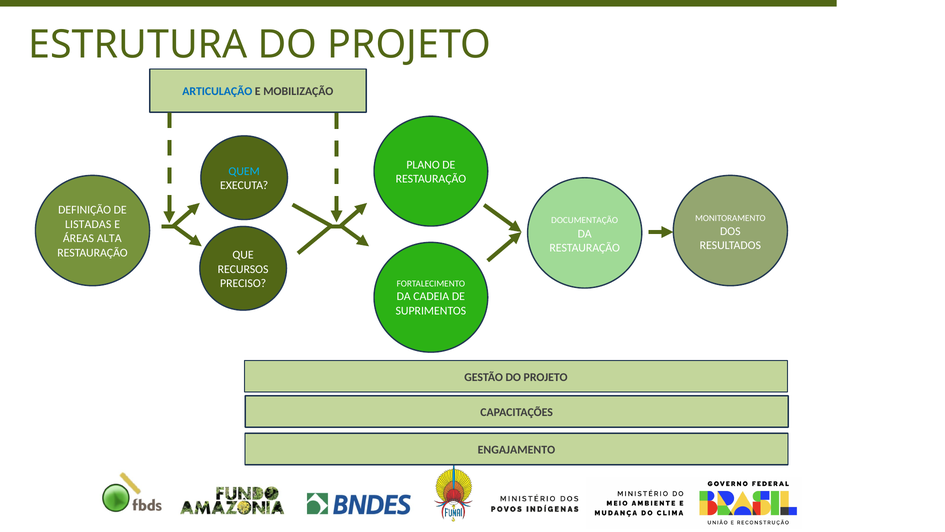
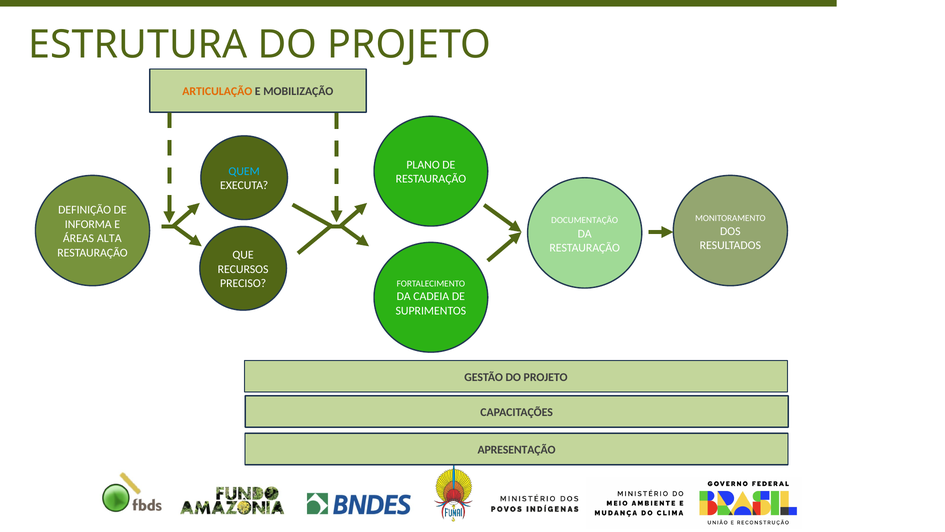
ARTICULAÇÃO colour: blue -> orange (217, 91)
LISTADAS: LISTADAS -> INFORMA (88, 224)
ENGAJAMENTO: ENGAJAMENTO -> APRESENTAÇÃO (517, 449)
